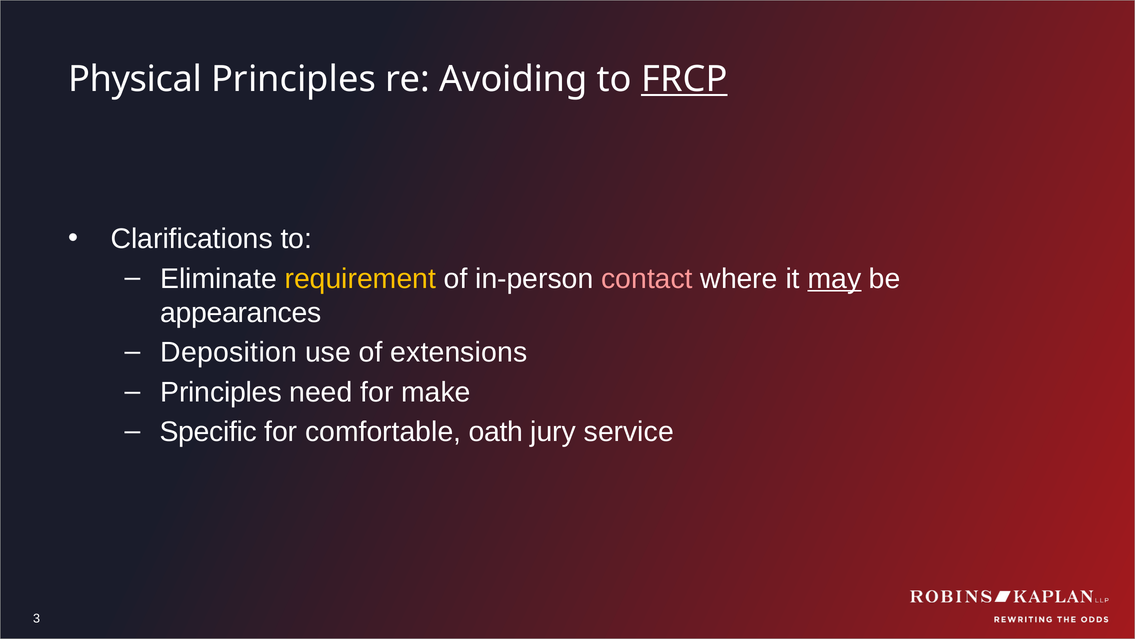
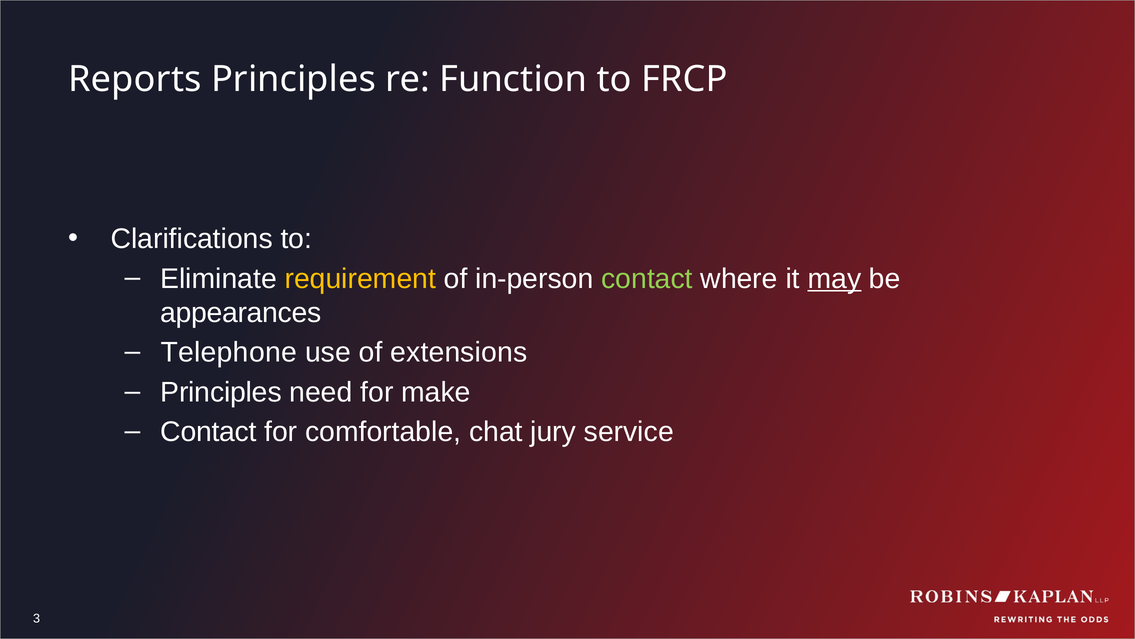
Physical: Physical -> Reports (135, 79)
Avoiding: Avoiding -> Function (513, 79)
FRCP underline: present -> none (684, 79)
contact colour: pink -> light green (647, 278)
Deposition: Deposition -> Telephone (229, 352)
Specific: Specific -> Contact (208, 432)
oath: oath -> chat (496, 432)
